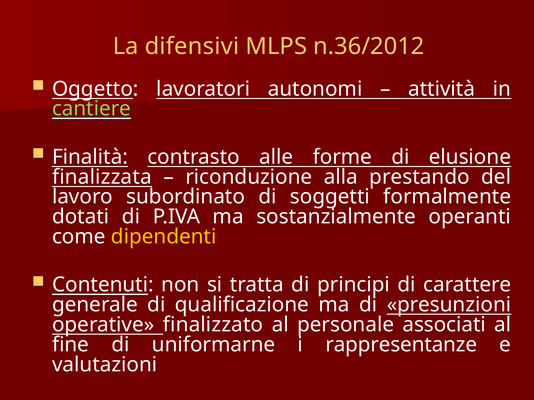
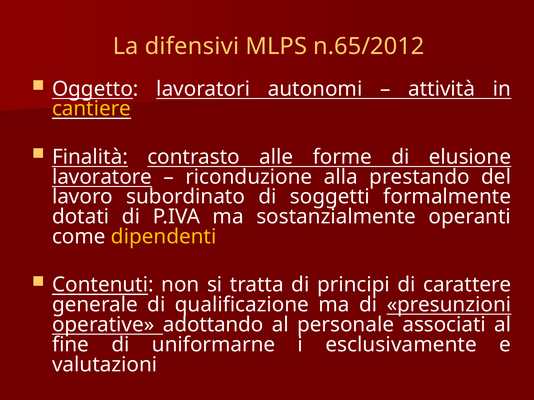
n.36/2012: n.36/2012 -> n.65/2012 (369, 46)
cantiere colour: light green -> yellow (91, 109)
finalizzata: finalizzata -> lavoratore (102, 177)
finalizzato: finalizzato -> adottando (213, 325)
rappresentanze: rappresentanze -> esclusivamente (401, 345)
